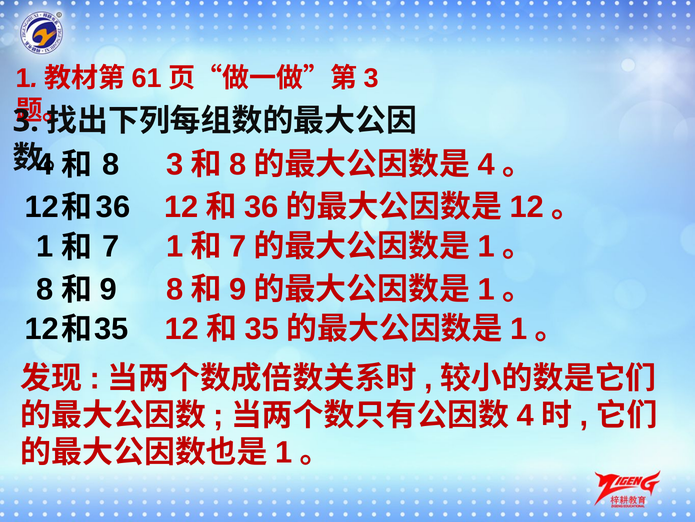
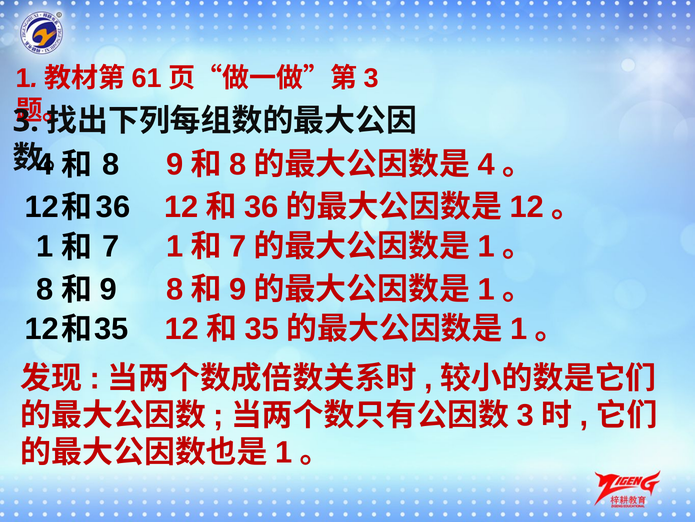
3: 3 -> 9 (175, 164)
4: 4 -> 3 (525, 415)
